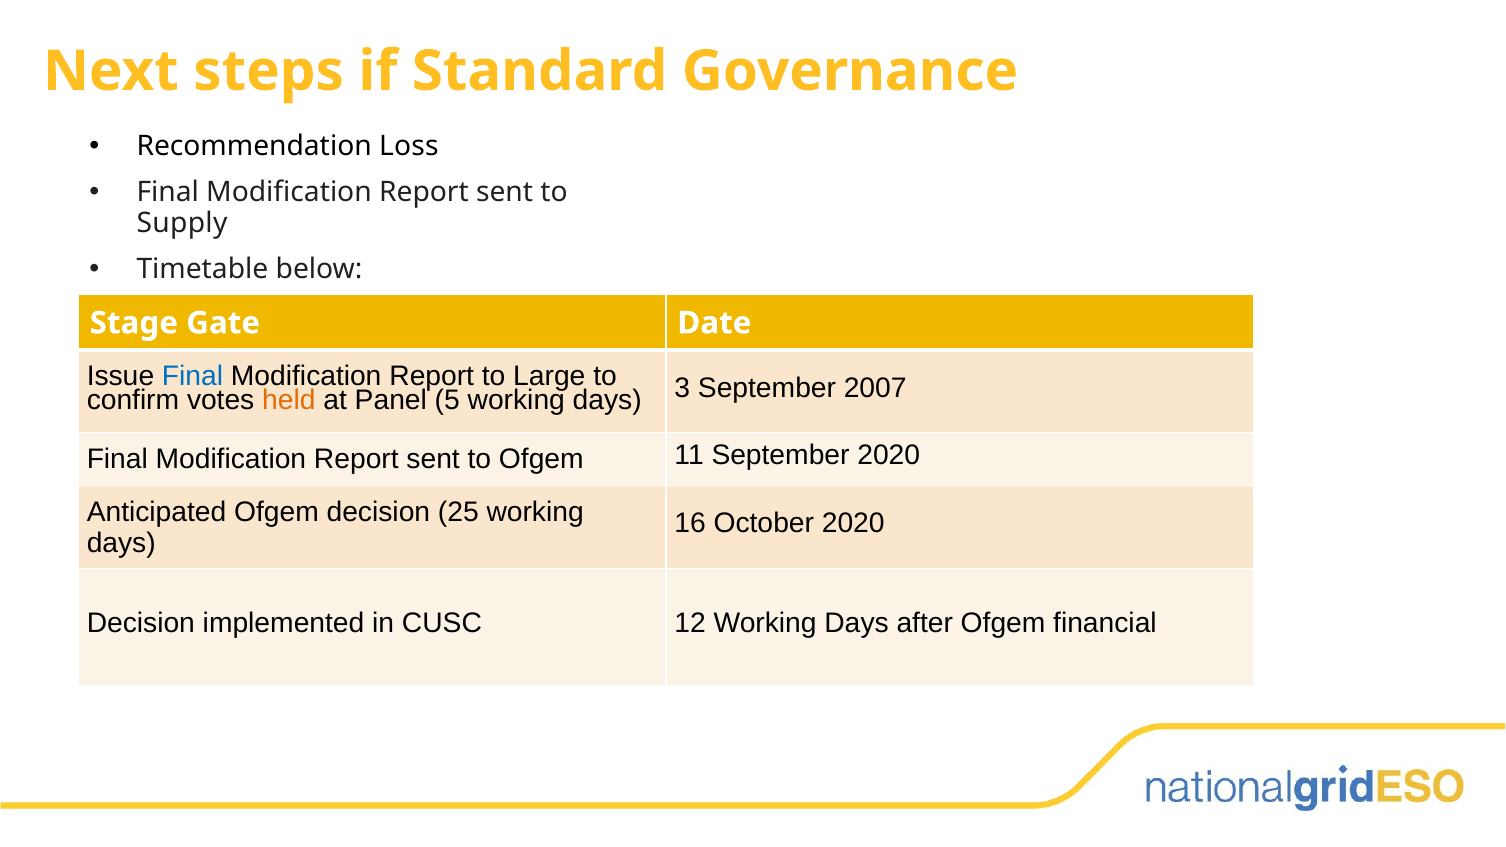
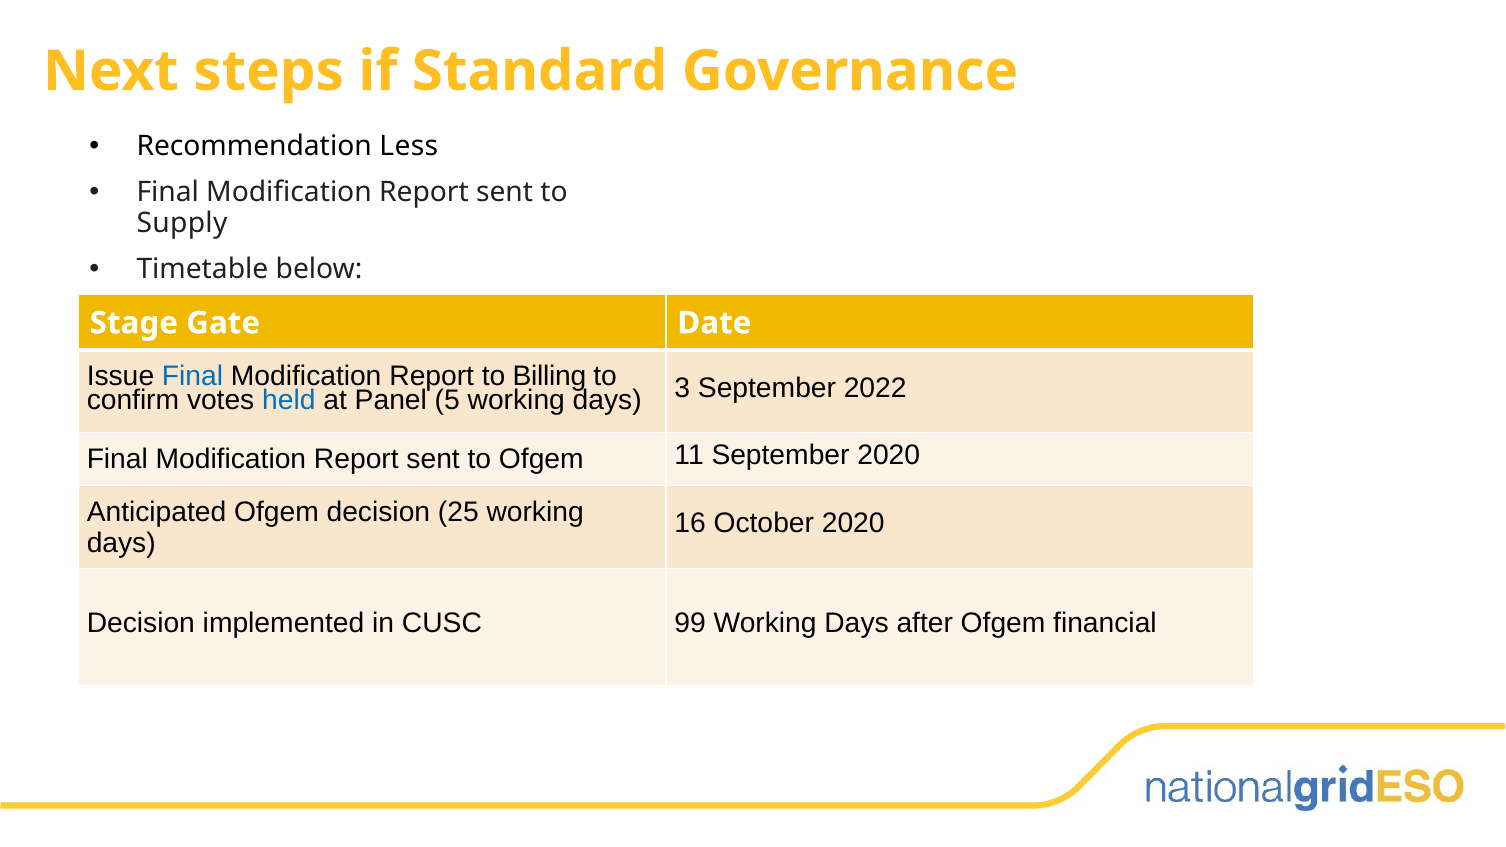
Loss: Loss -> Less (409, 146)
Large: Large -> Billing (549, 376)
held colour: orange -> blue (289, 400)
2007: 2007 -> 2022 (875, 388)
12: 12 -> 99 (690, 624)
